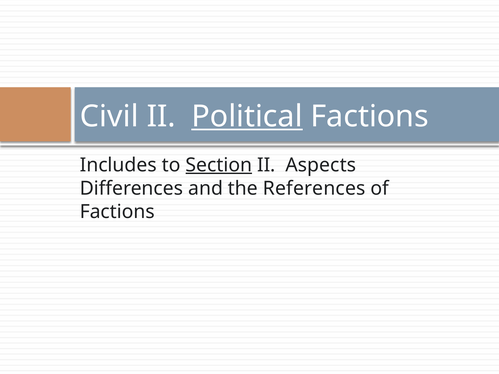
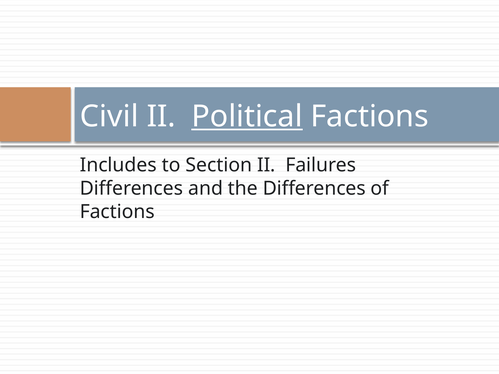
Section underline: present -> none (219, 165)
Aspects: Aspects -> Failures (321, 165)
the References: References -> Differences (314, 188)
